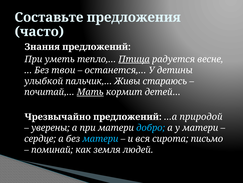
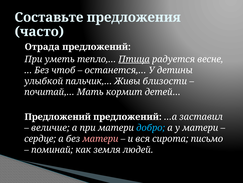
Знания: Знания -> Отрада (42, 47)
твои: твои -> чтоб (63, 70)
стараюсь: стараюсь -> близости (165, 81)
Мать underline: present -> none (90, 92)
Чрезвычайно: Чрезвычайно -> Предложений (58, 116)
природой: природой -> заставил (201, 116)
уверены: уверены -> величие (50, 127)
матери colour: light blue -> pink (100, 138)
